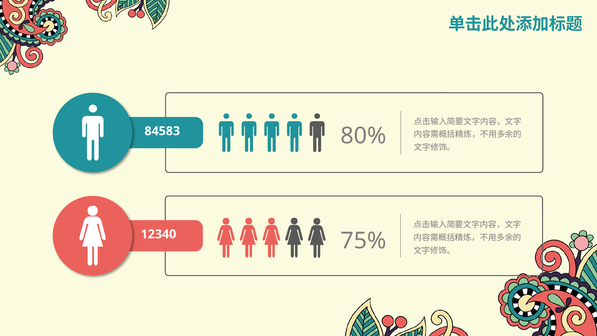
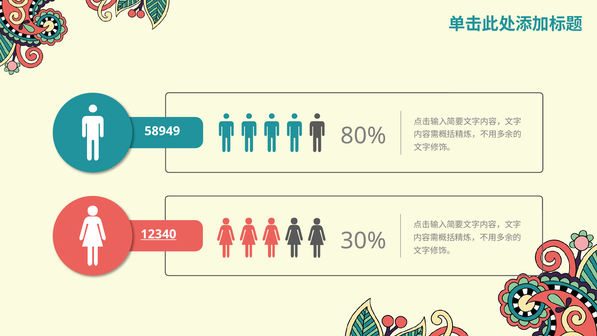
84583: 84583 -> 58949 (162, 131)
12340 underline: none -> present (158, 234)
75%: 75% -> 30% (364, 241)
